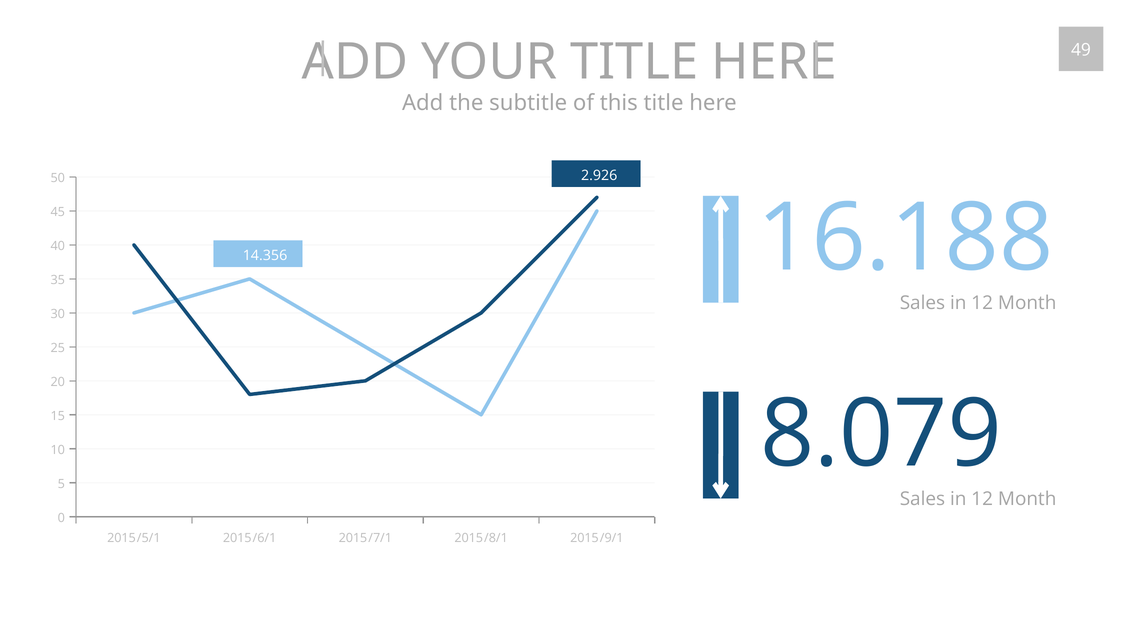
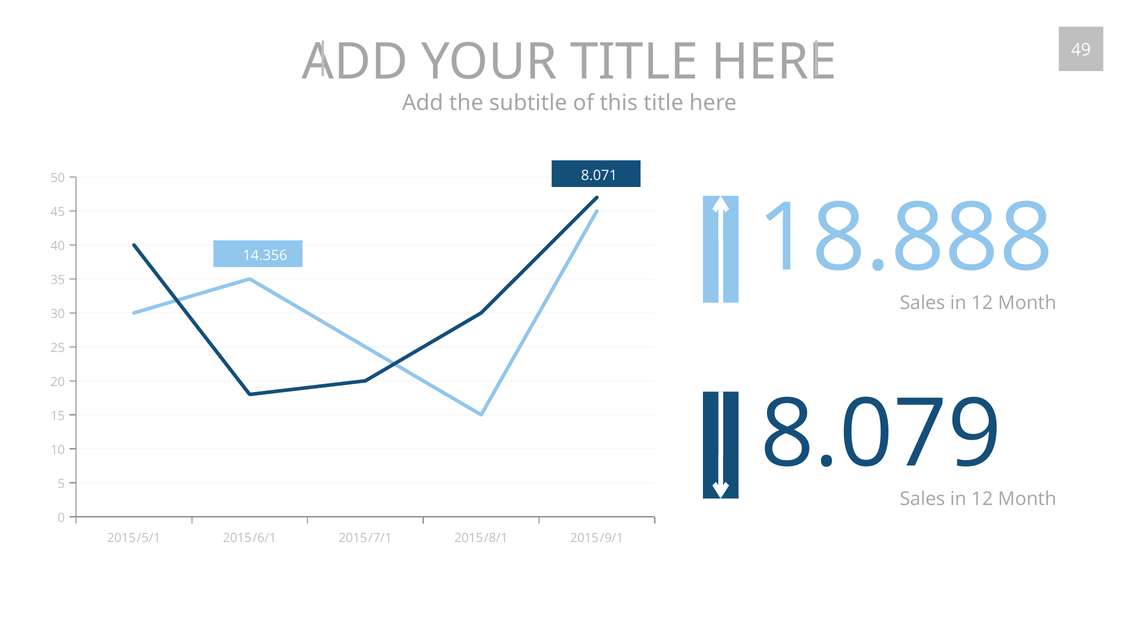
2.926: 2.926 -> 8.071 (599, 175)
16.188: 16.188 -> 18.888 (905, 238)
